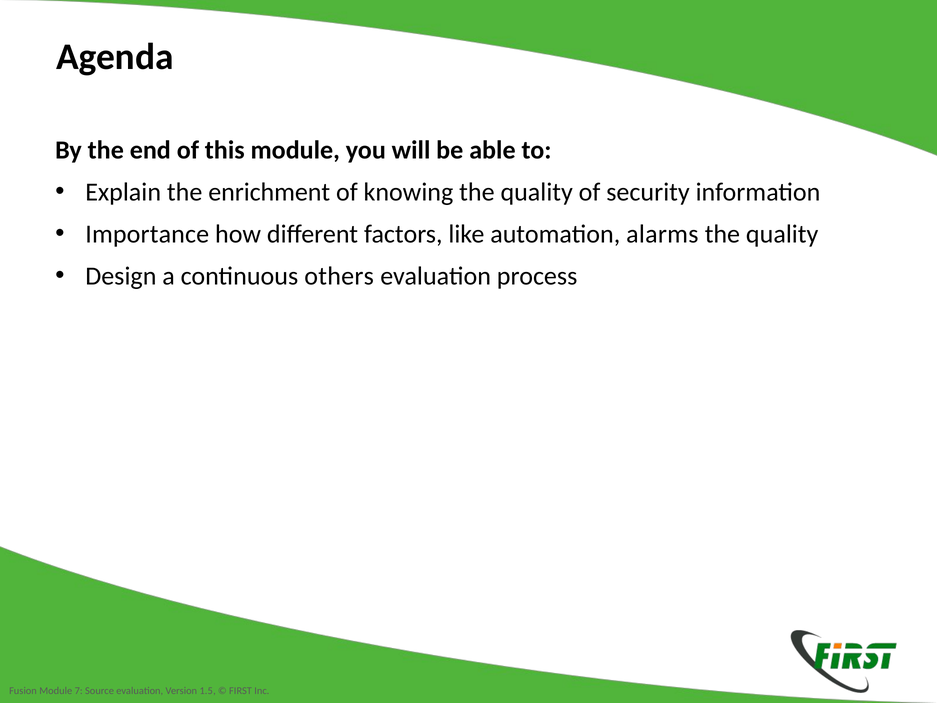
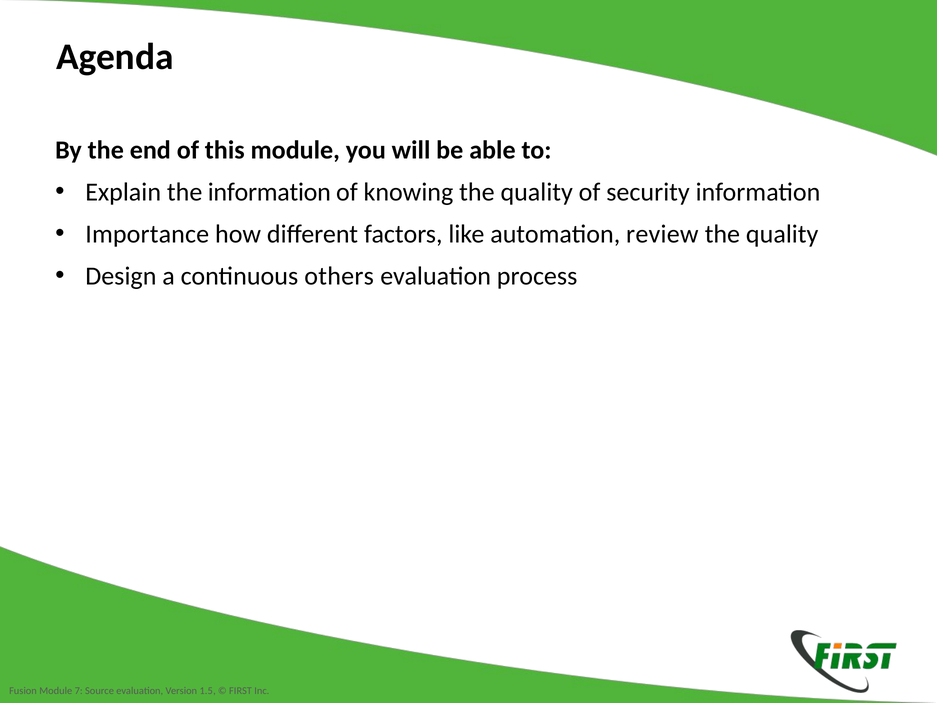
the enrichment: enrichment -> information (269, 192)
alarms: alarms -> review (662, 234)
